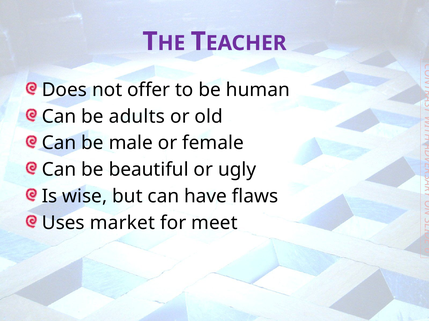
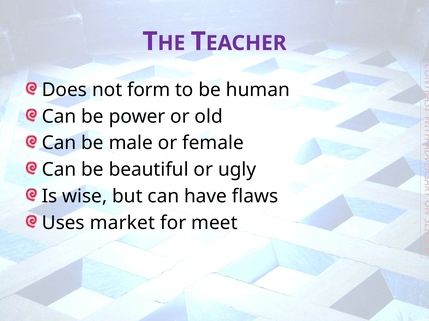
offer: offer -> form (149, 90)
adults: adults -> power (137, 117)
